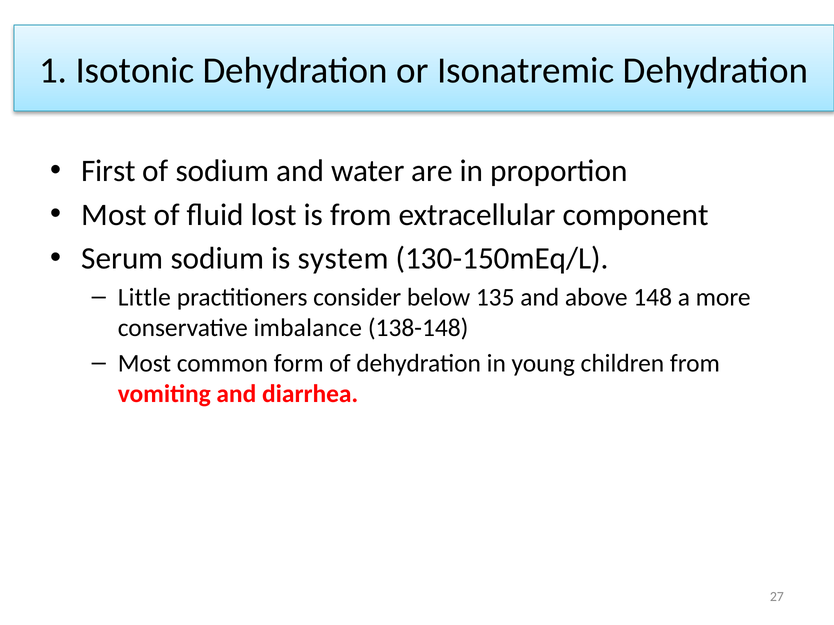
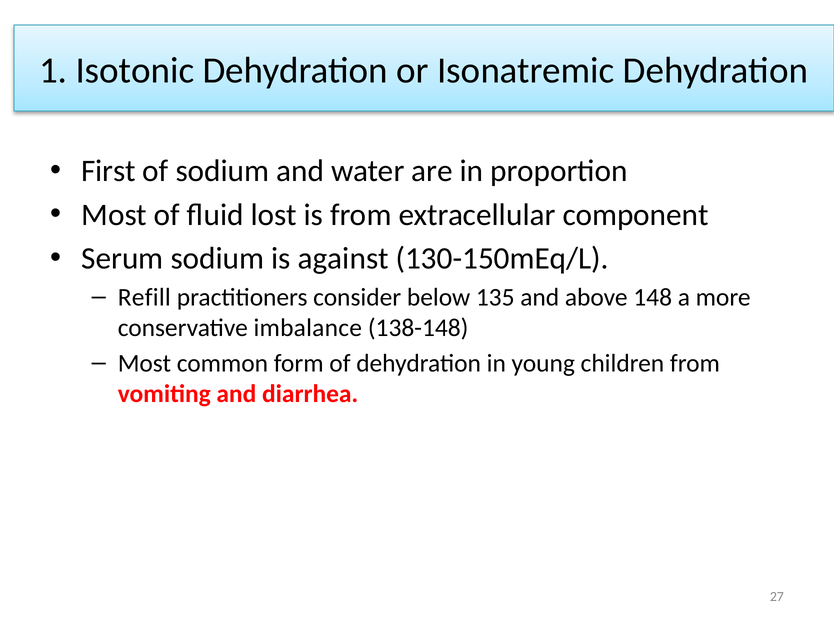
system: system -> against (343, 259)
Little: Little -> Refill (144, 298)
